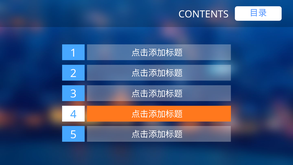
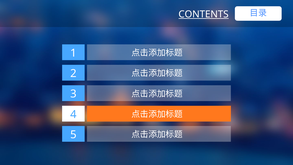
CONTENTS underline: none -> present (204, 14)
